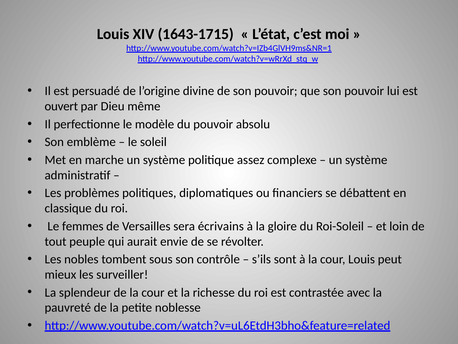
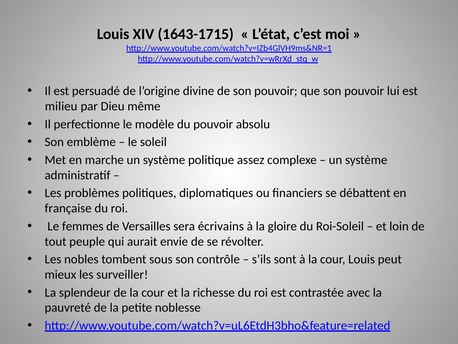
ouvert: ouvert -> milieu (61, 106)
classique: classique -> française (68, 208)
